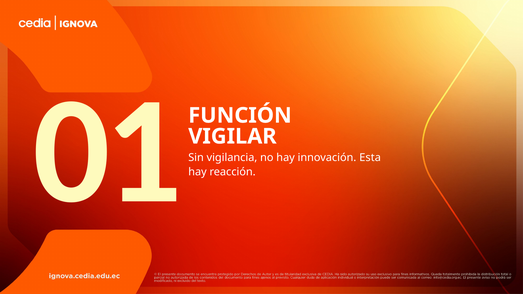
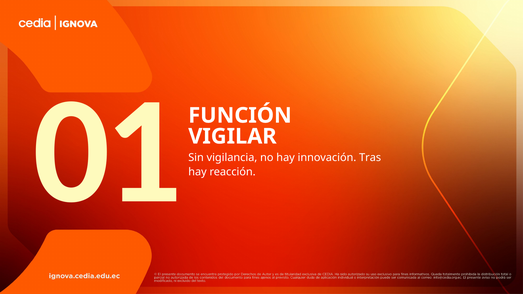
Esta: Esta -> Tras (370, 158)
